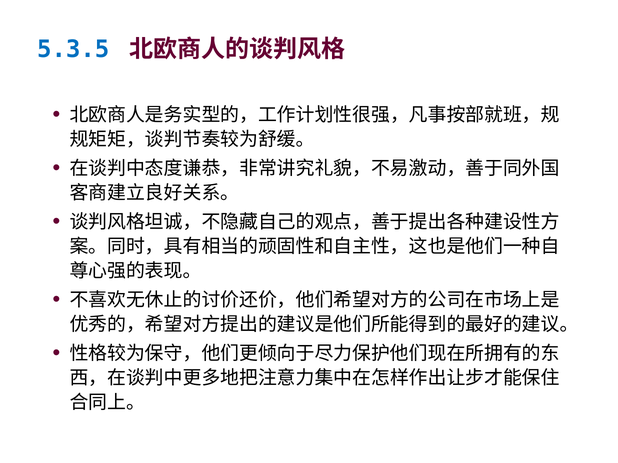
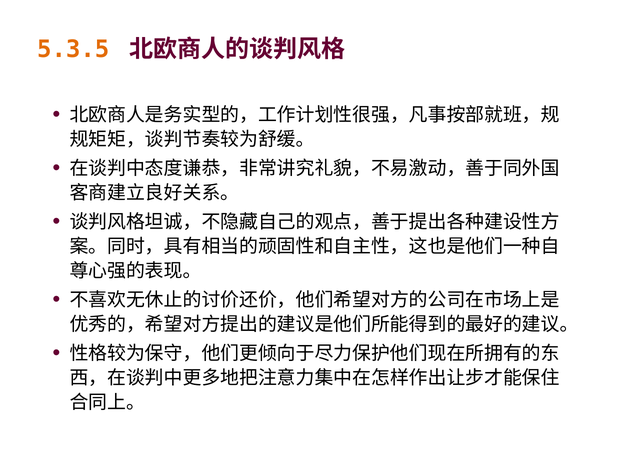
5.3.5 colour: blue -> orange (73, 50)
